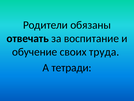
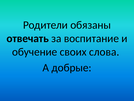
труда: труда -> слова (104, 52)
тетради: тетради -> добрые (71, 67)
